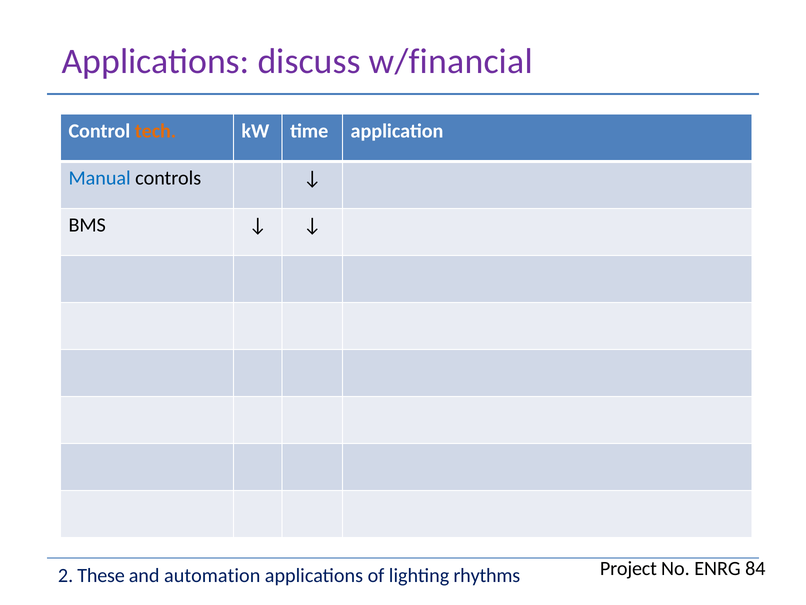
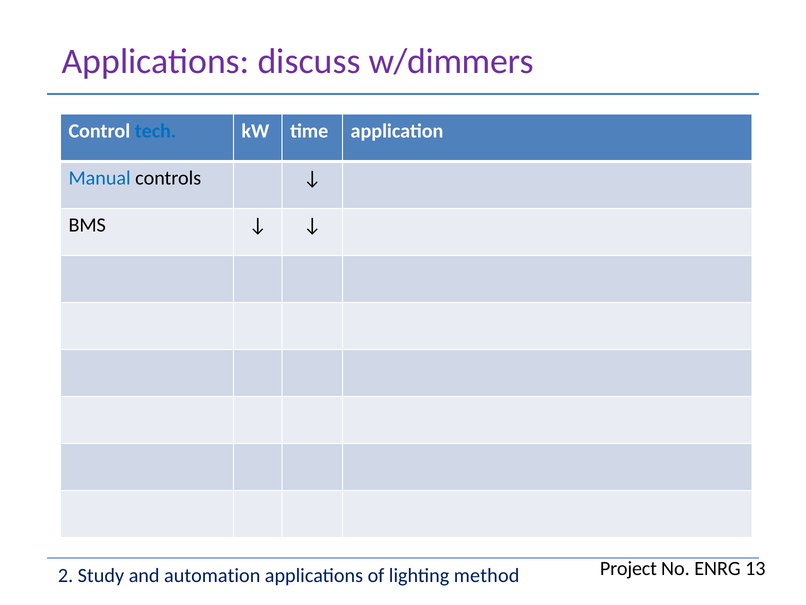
w/financial: w/financial -> w/dimmers (451, 62)
tech colour: orange -> blue (156, 131)
84: 84 -> 13 (755, 568)
These: These -> Study (101, 575)
rhythms: rhythms -> method (487, 575)
